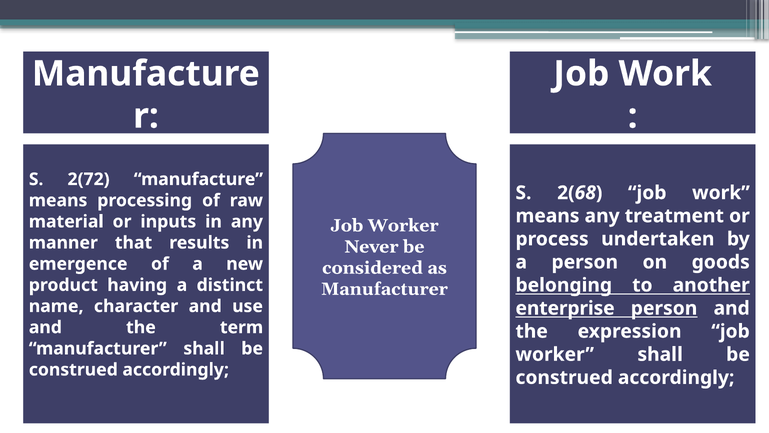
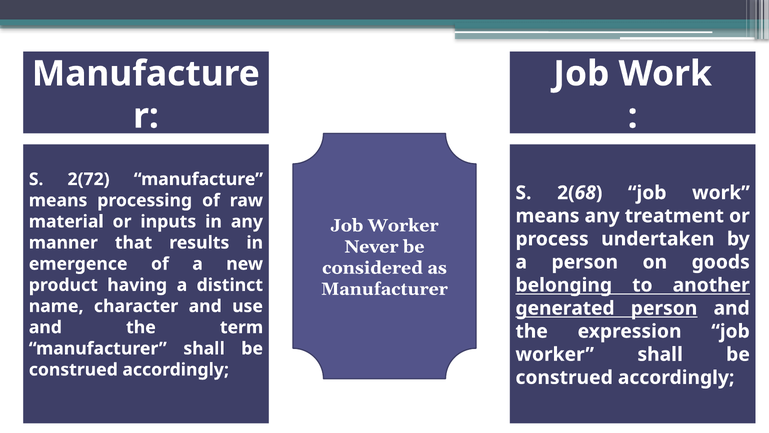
enterprise: enterprise -> generated (565, 309)
